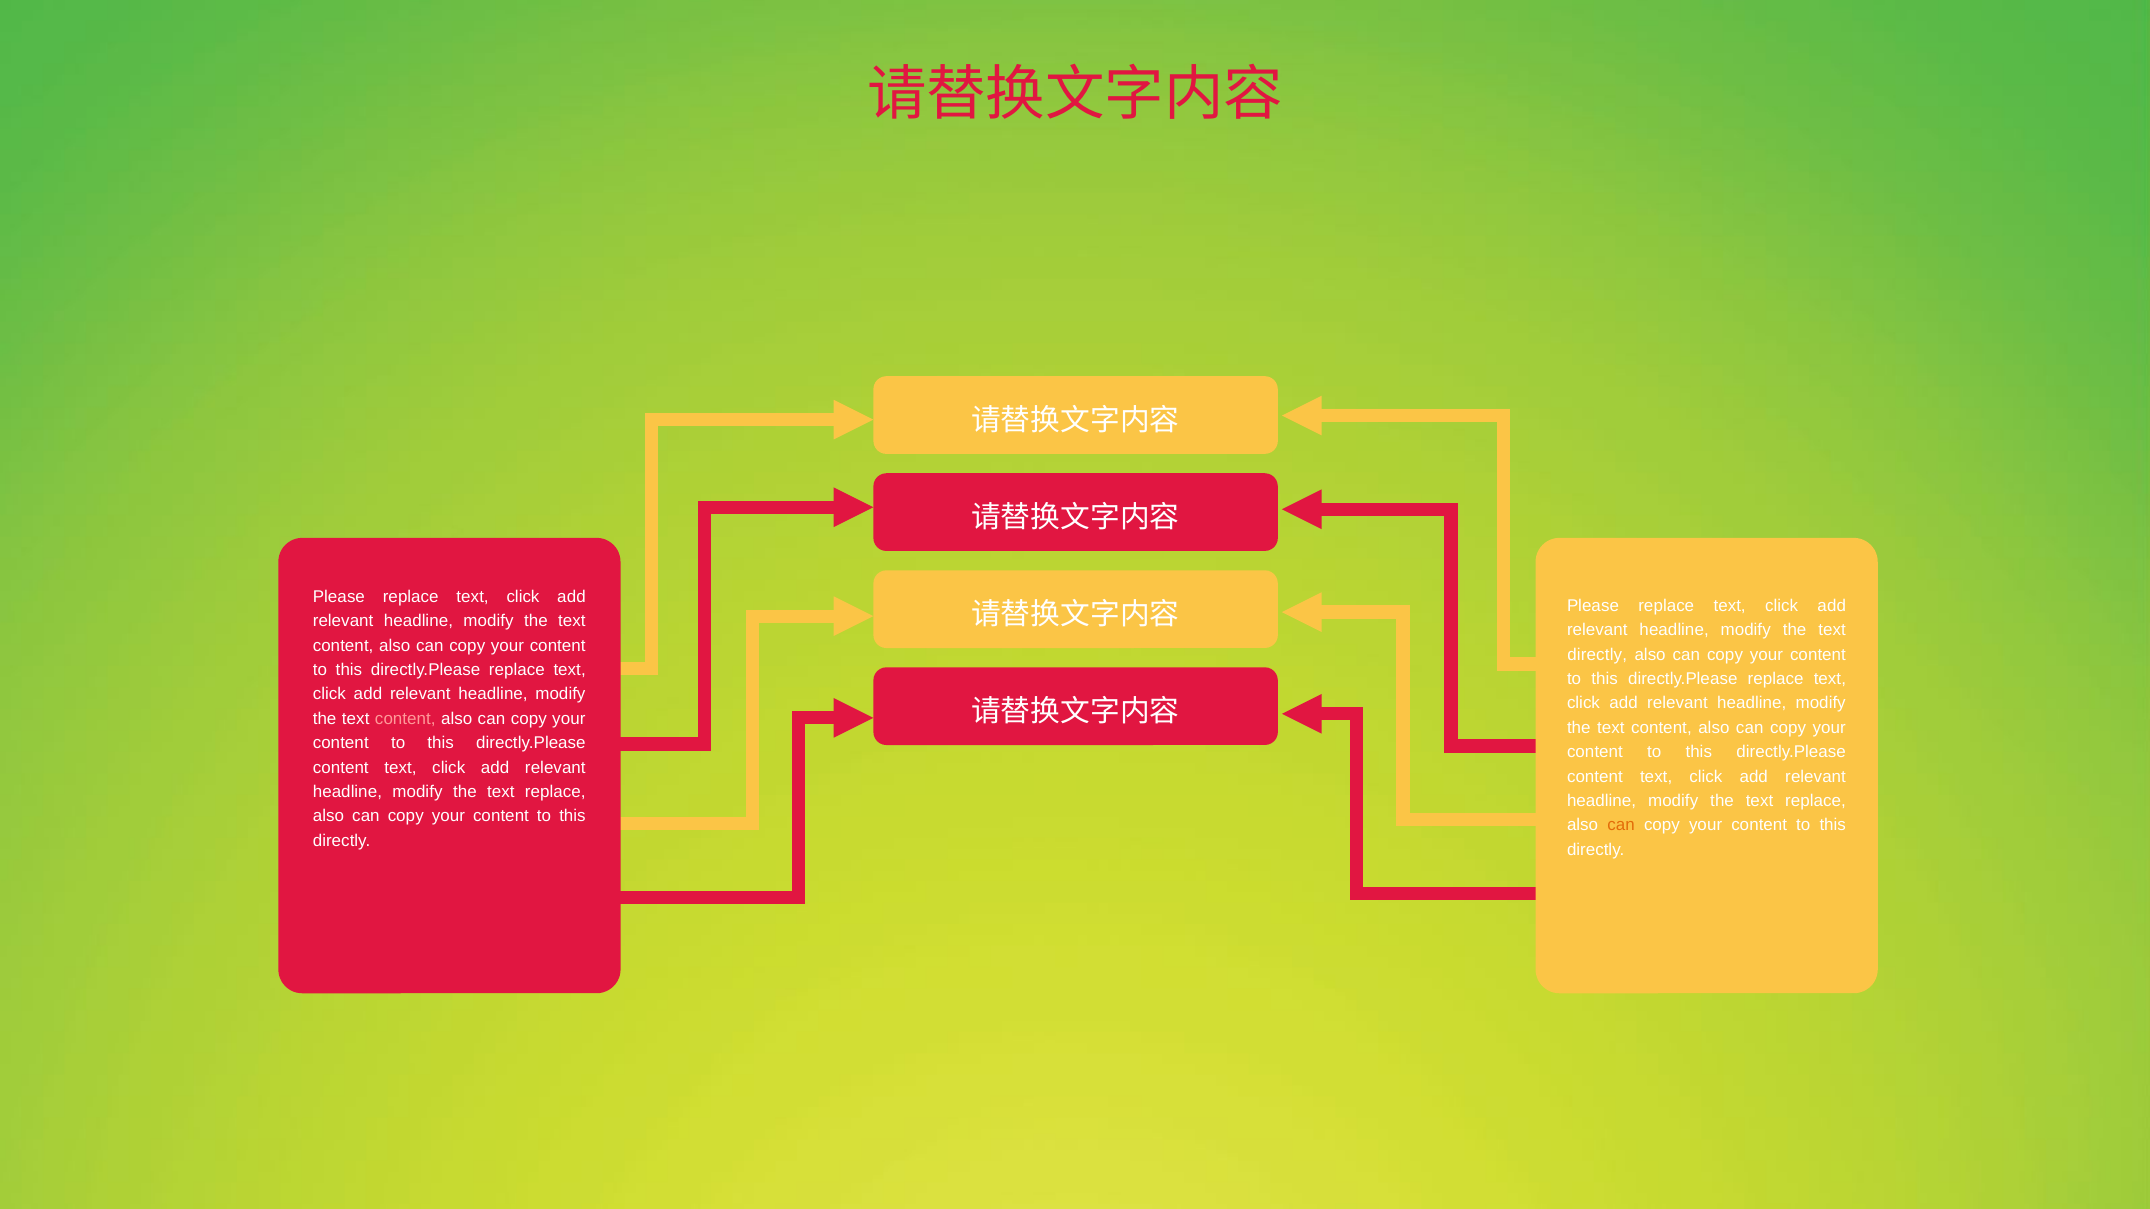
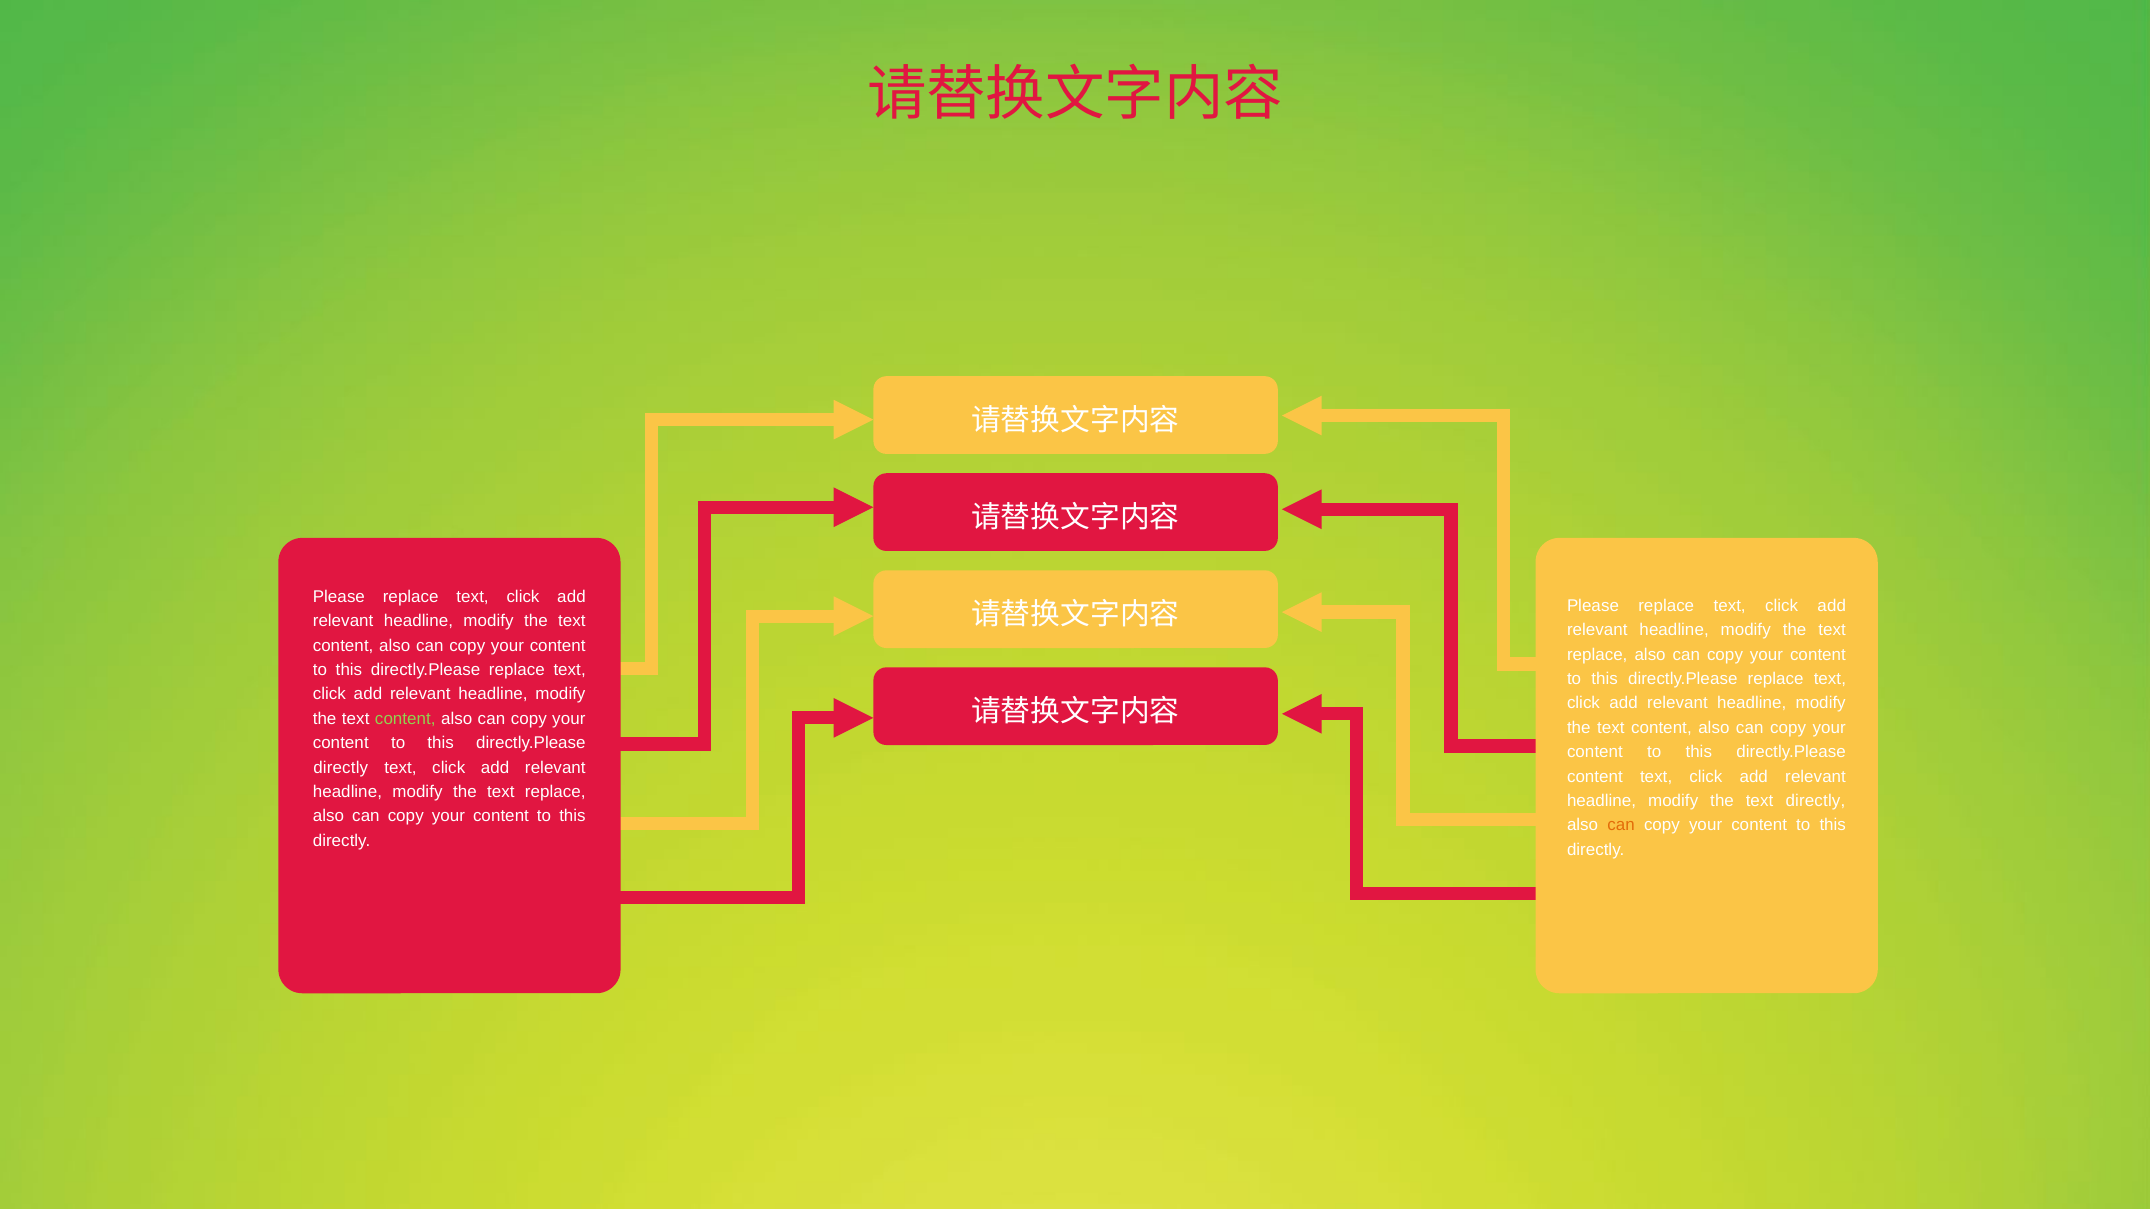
directly: directly -> replace (1597, 655)
content colour: pink -> light green (405, 719)
content: content -> directly (341, 768)
replace: replace -> directly (1815, 801)
